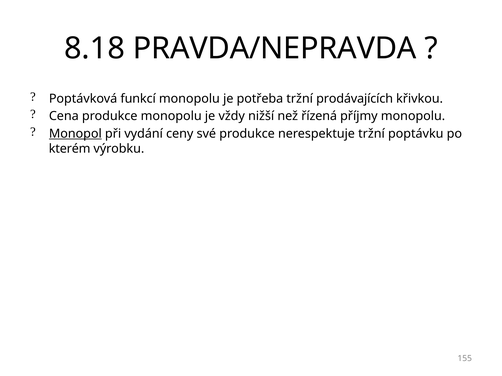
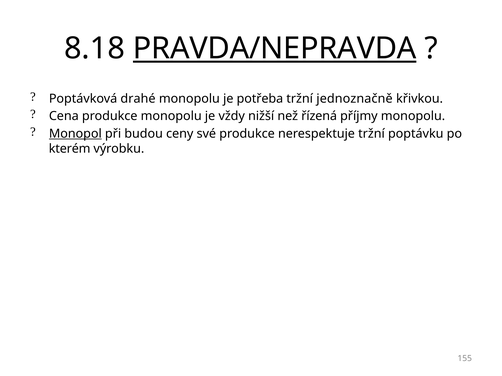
PRAVDA/NEPRAVDA underline: none -> present (275, 49)
funkcí: funkcí -> drahé (138, 99)
prodávajících: prodávajících -> jednoznačně (354, 99)
vydání: vydání -> budou (144, 134)
